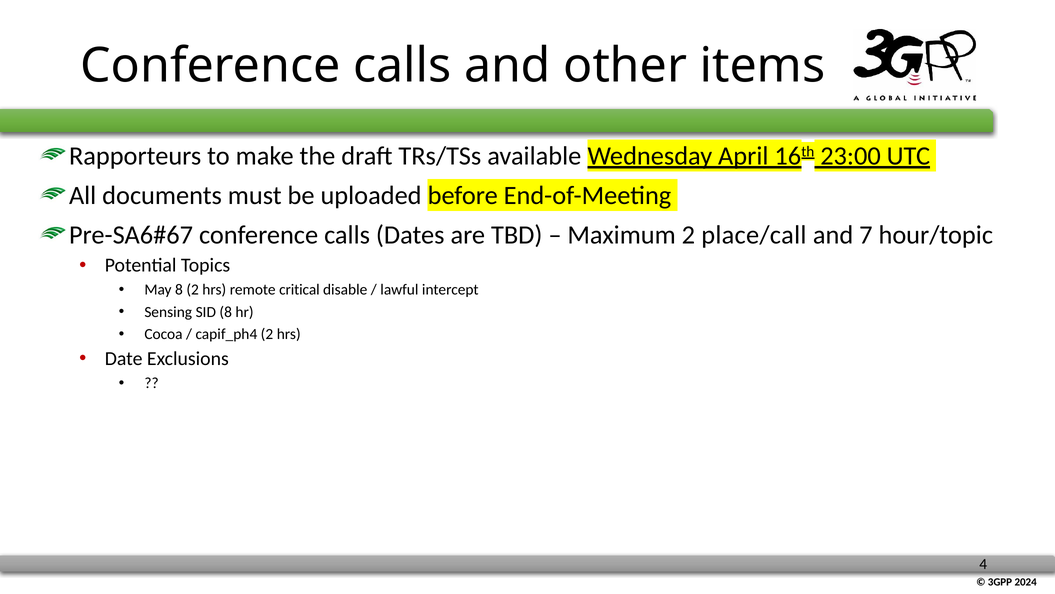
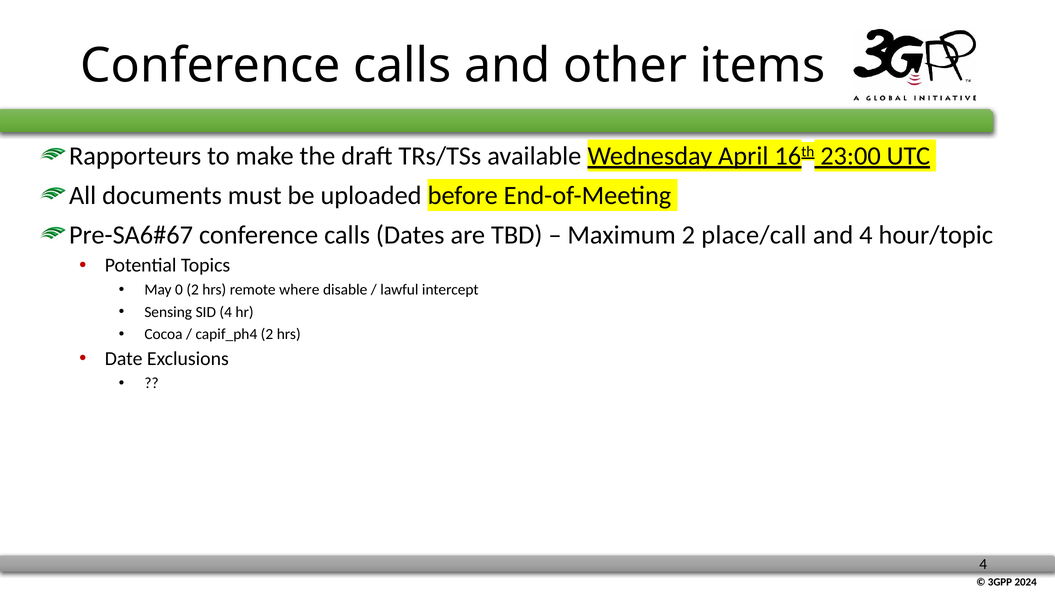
and 7: 7 -> 4 (866, 235)
May 8: 8 -> 0 (179, 290)
critical: critical -> where (299, 290)
SID 8: 8 -> 4 (226, 312)
